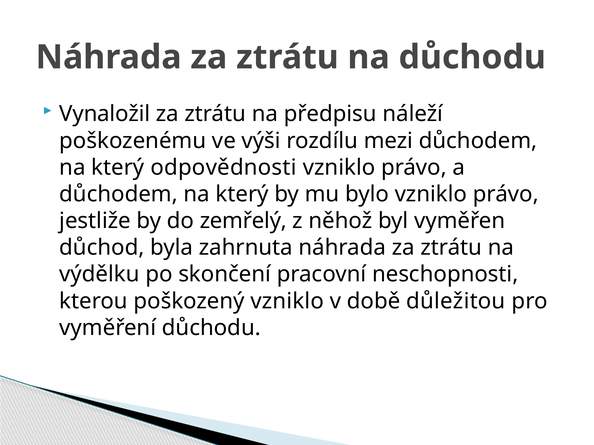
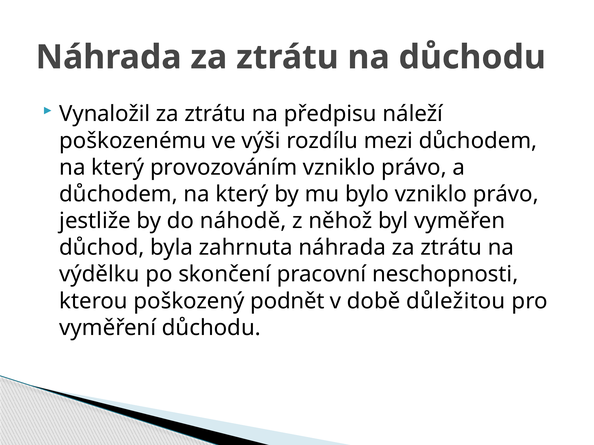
odpovědnosti: odpovědnosti -> provozováním (224, 168)
zemřelý: zemřelý -> náhodě (243, 221)
poškozený vzniklo: vzniklo -> podnět (287, 301)
